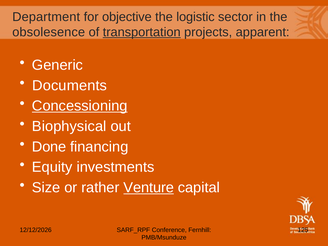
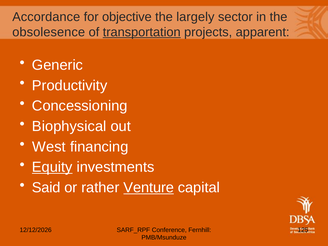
Department: Department -> Accordance (46, 17)
logistic: logistic -> largely (195, 17)
Documents: Documents -> Productivity (70, 85)
Concessioning underline: present -> none (80, 106)
Done: Done -> West (49, 147)
Equity underline: none -> present (52, 167)
Size: Size -> Said (46, 188)
